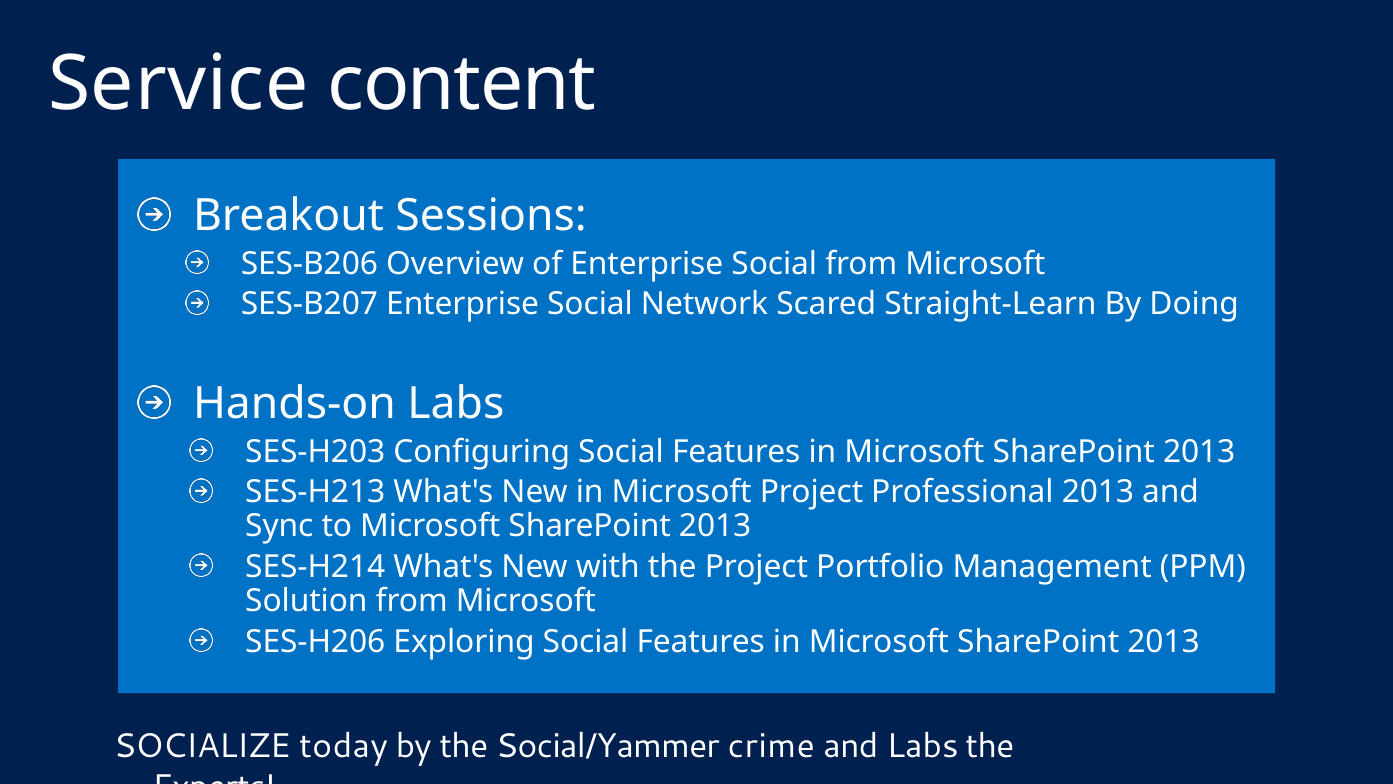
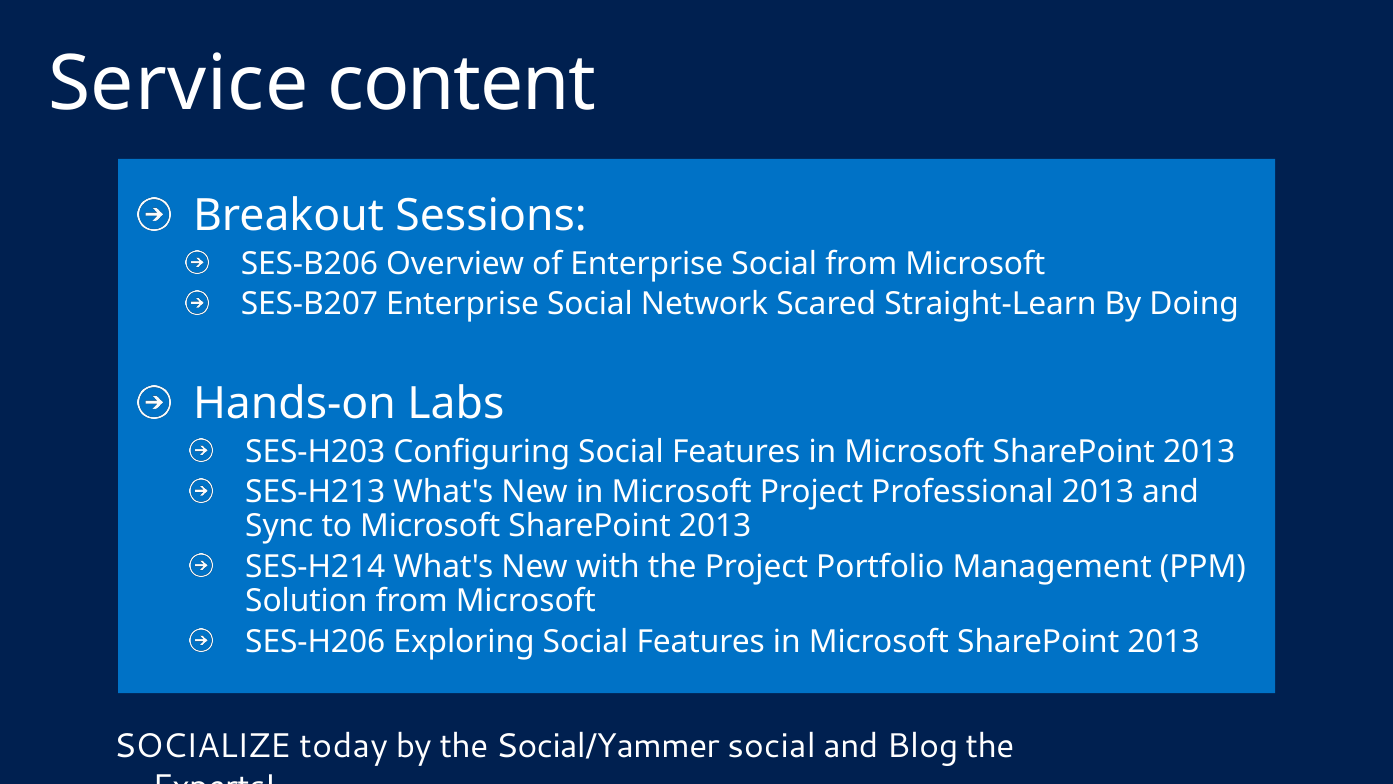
Social/Yammer crime: crime -> social (772, 746)
and Labs: Labs -> Blog (923, 746)
